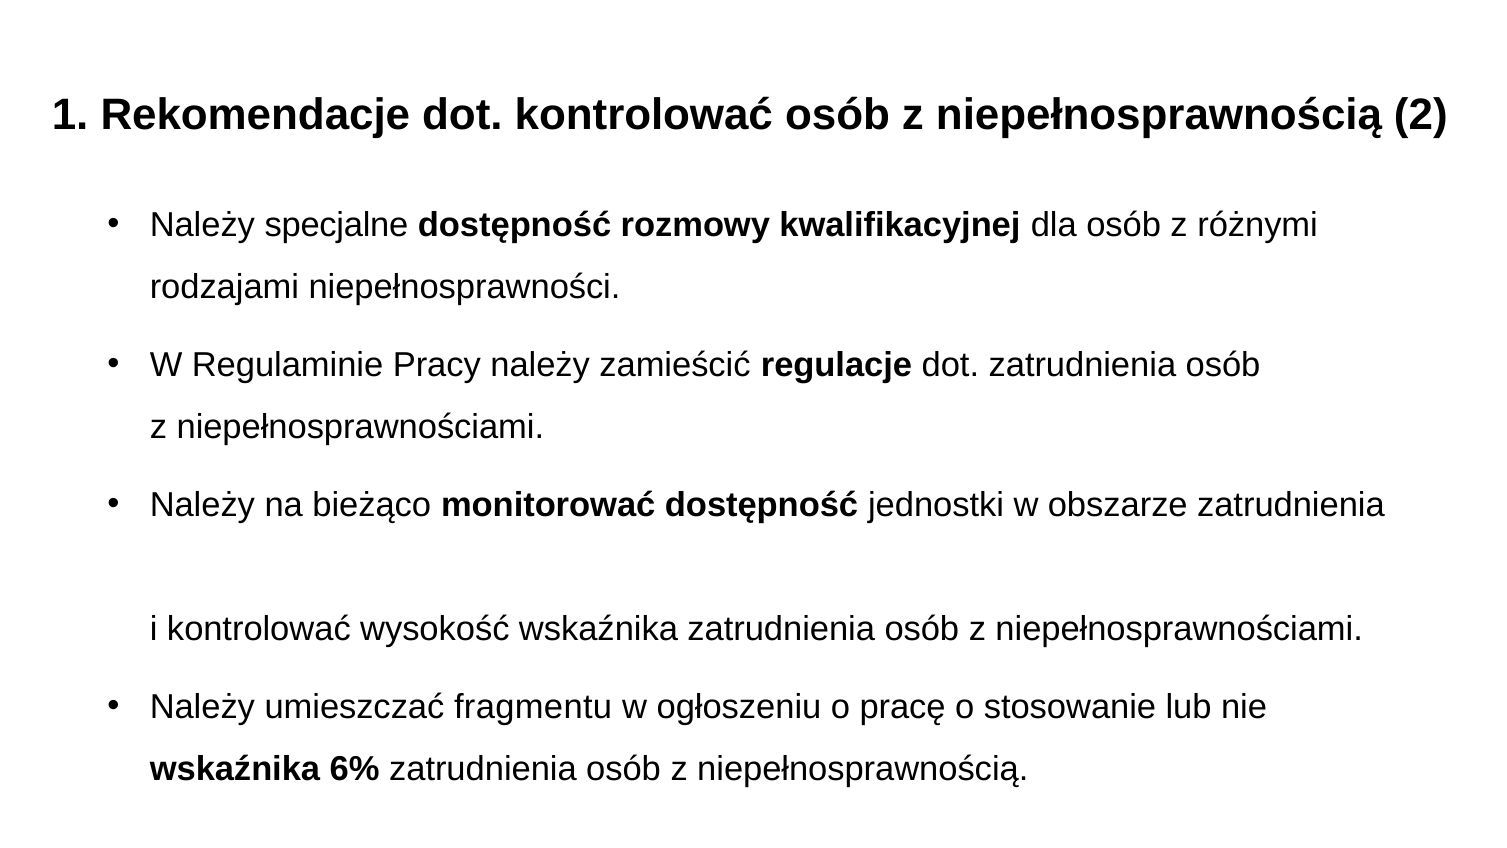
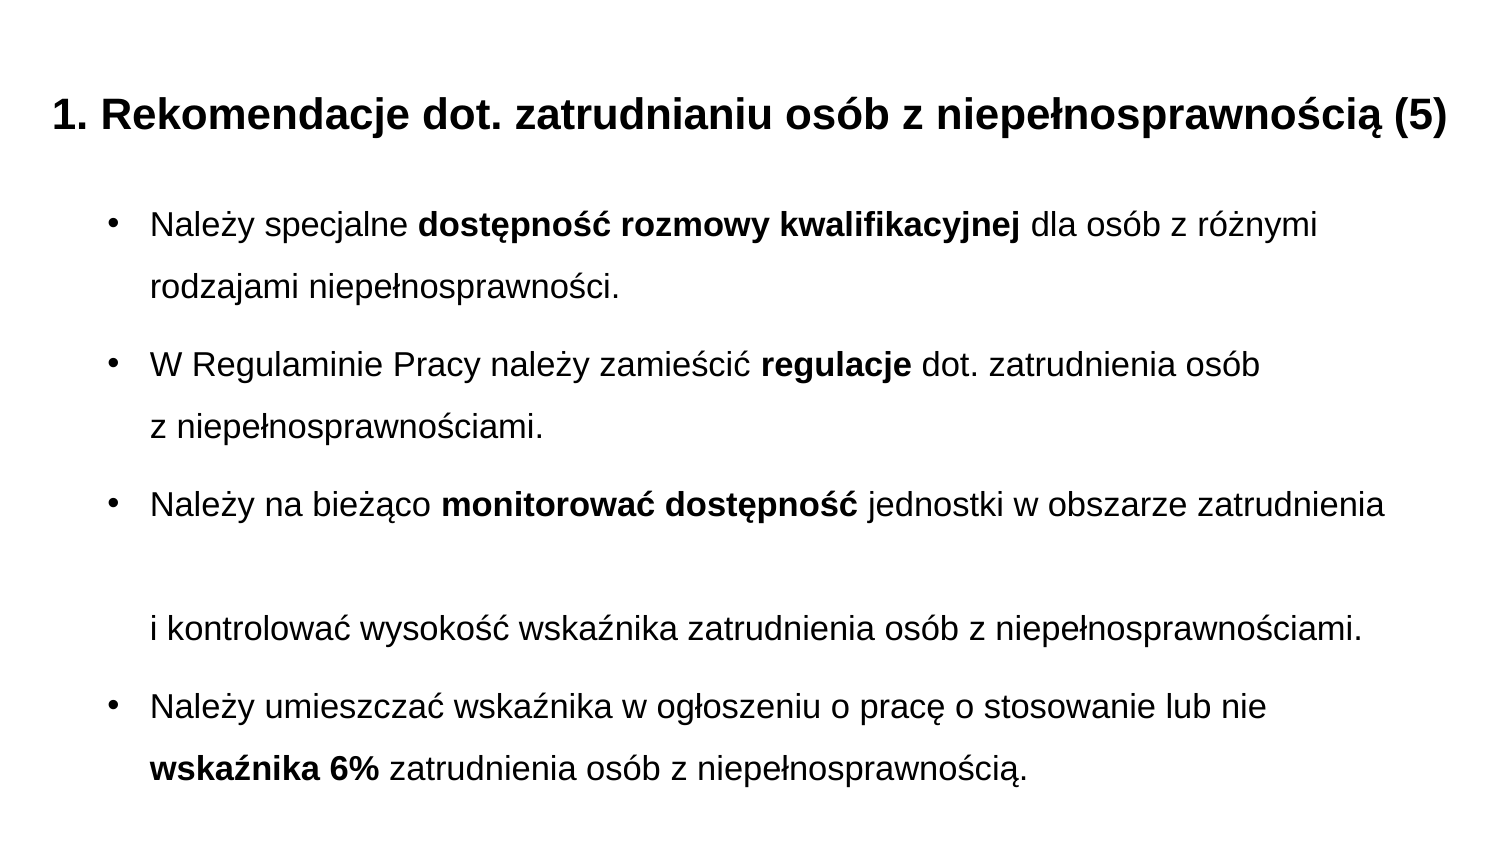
dot kontrolować: kontrolować -> zatrudnianiu (644, 115)
2: 2 -> 5 (1421, 115)
umieszczać fragmentu: fragmentu -> wskaźnika (533, 707)
